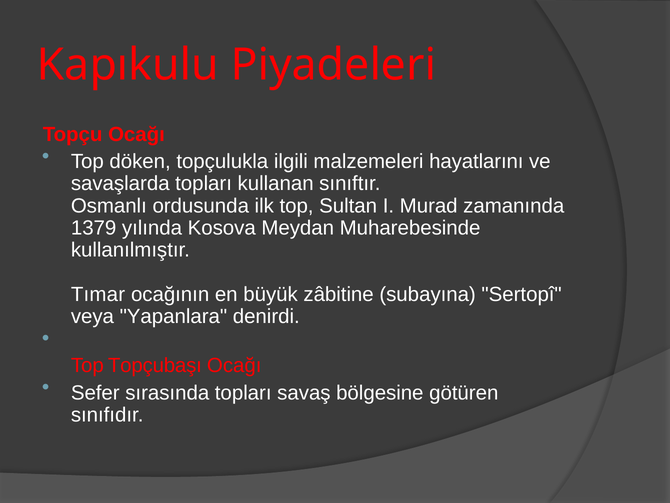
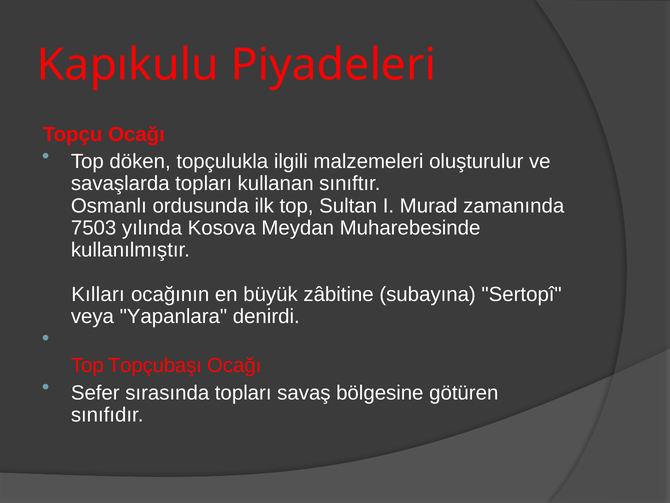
hayatlarını: hayatlarını -> oluşturulur (476, 161)
1379: 1379 -> 7503 (94, 228)
Tımar: Tımar -> Kılları (98, 294)
